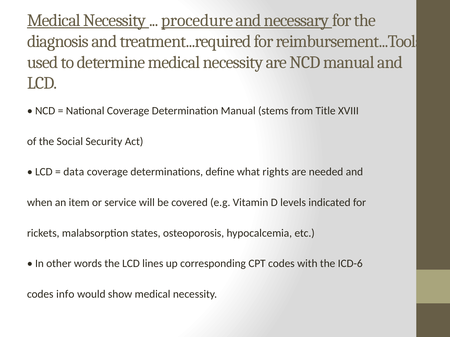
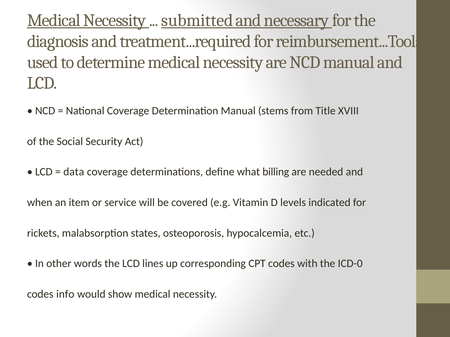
procedure: procedure -> submitted (197, 20)
rights: rights -> billing (276, 172)
ICD-6: ICD-6 -> ICD-0 (350, 264)
